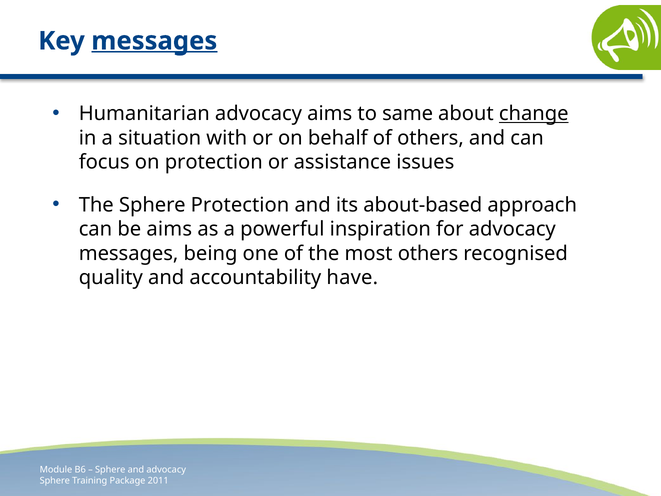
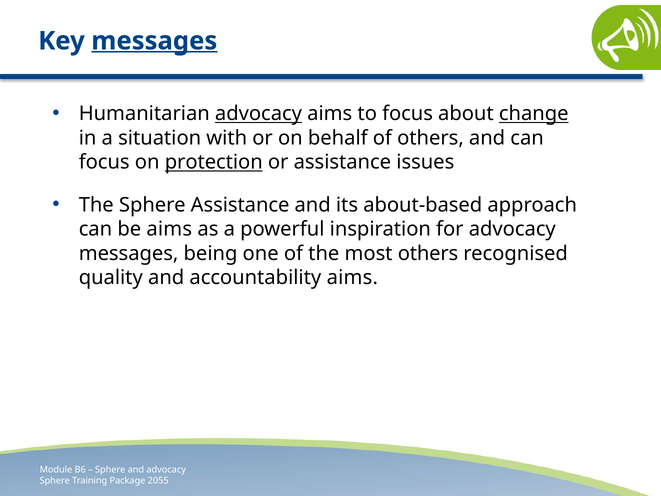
advocacy underline: none -> present (259, 114)
to same: same -> focus (408, 114)
protection underline: none -> present (214, 162)
Sphere Protection: Protection -> Assistance (240, 205)
accountability have: have -> aims (352, 277)
2011: 2011 -> 2055 (158, 481)
